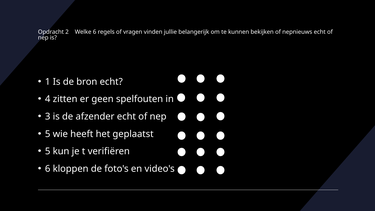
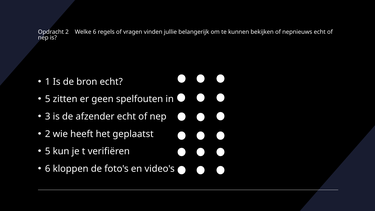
4: 4 -> 5 (48, 99)
5: 5 -> 2 (48, 134)
